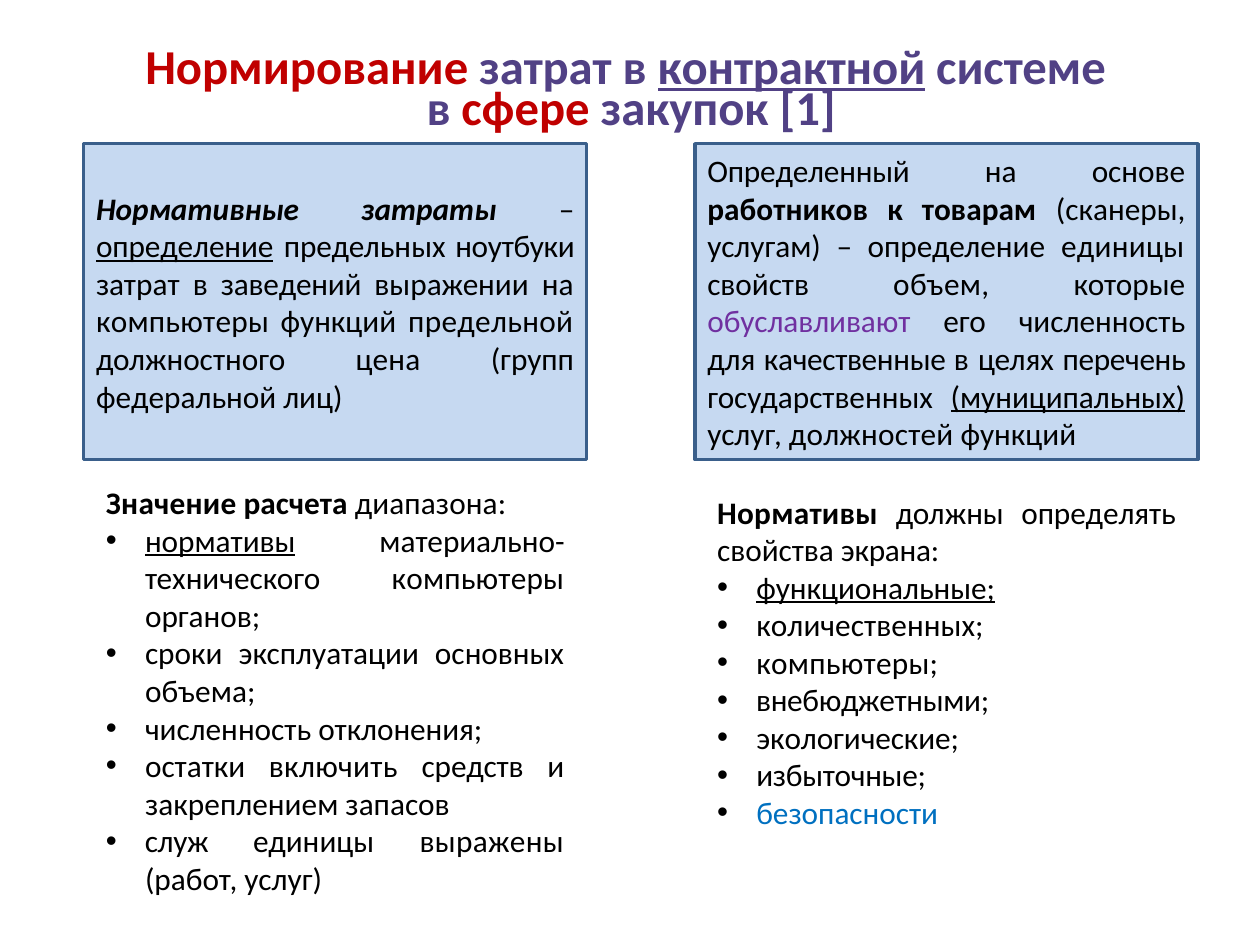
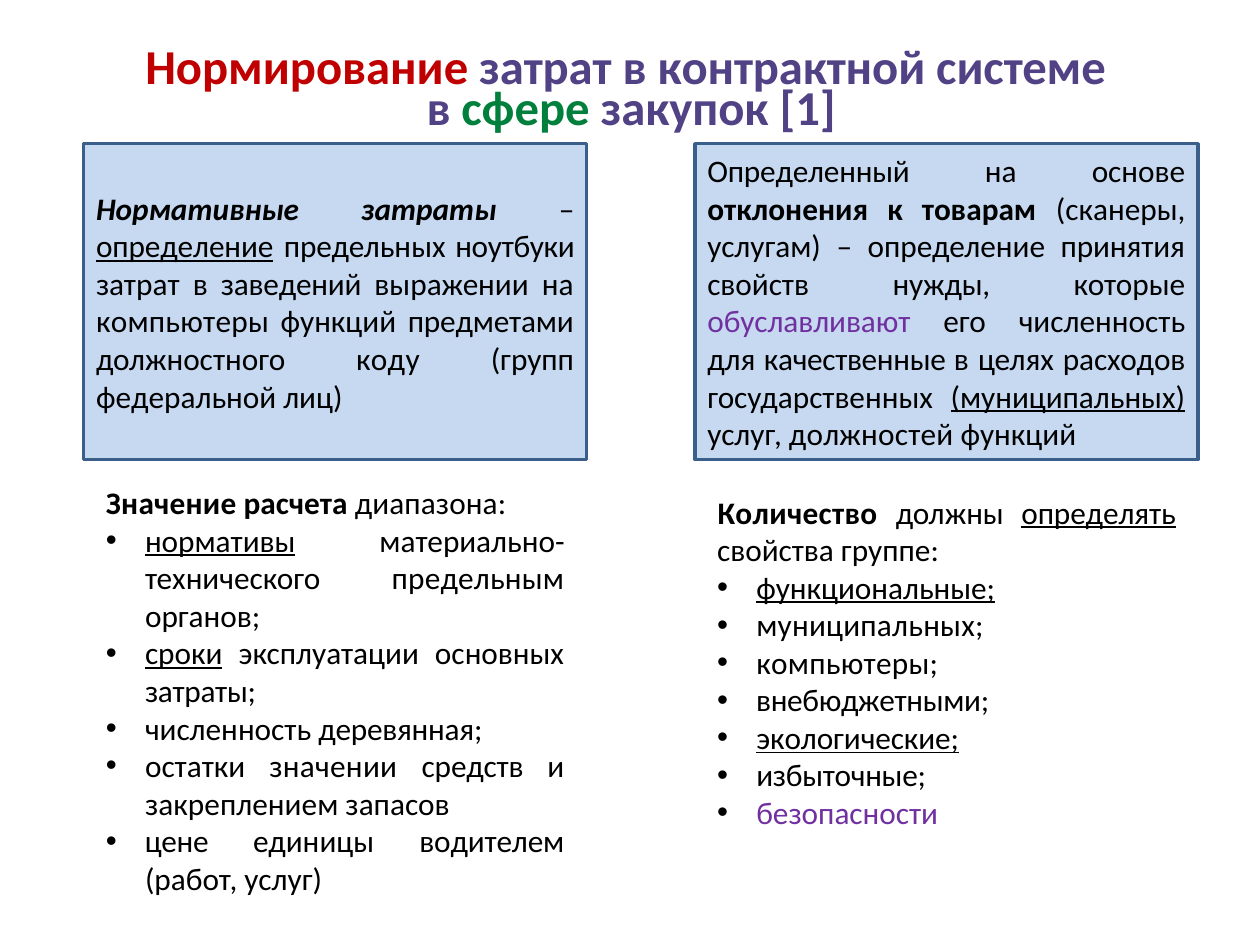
контрактной underline: present -> none (791, 69)
сфере colour: red -> green (526, 110)
работников: работников -> отклонения (788, 210)
определение единицы: единицы -> принятия (1123, 248)
объем: объем -> нужды (941, 285)
предельной: предельной -> предметами (491, 323)
цена: цена -> коду (388, 360)
перечень: перечень -> расходов (1124, 360)
Нормативы: Нормативы -> Количество (797, 514)
определять underline: none -> present (1099, 514)
экрана: экрана -> группе (890, 551)
компьютеры: компьютеры -> предельным (478, 579)
количественных: количественных -> муниципальных (870, 626)
сроки underline: none -> present (184, 655)
объема: объема -> затраты (200, 692)
отклонения: отклонения -> деревянная (400, 730)
экологические underline: none -> present (858, 739)
включить: включить -> значении (333, 767)
безопасности colour: blue -> purple (847, 814)
служ: служ -> цене (177, 842)
выражены: выражены -> водителем (492, 842)
